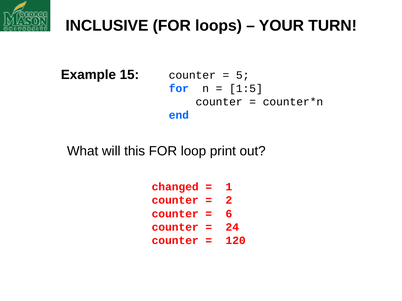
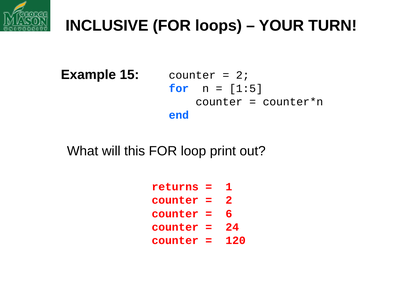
5: 5 -> 2 (243, 75)
changed: changed -> returns (175, 187)
